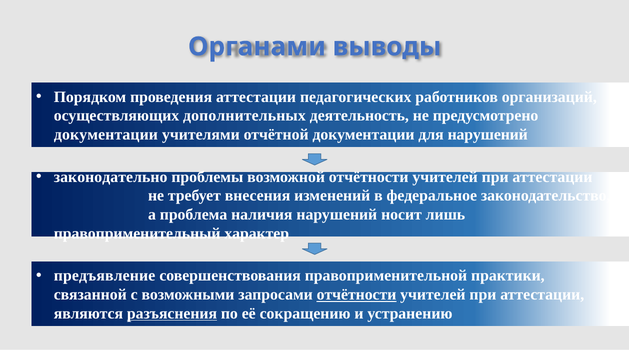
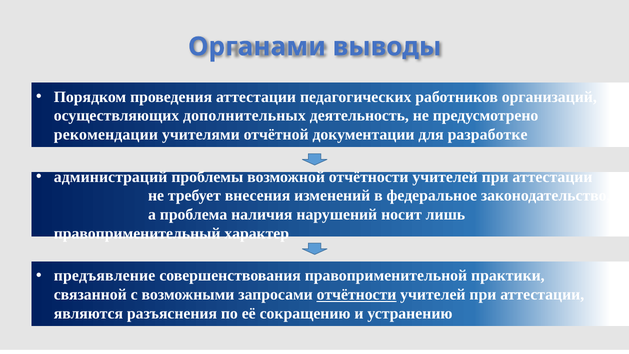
документации: документации -> рекомендации (106, 135)
для нарушений: нарушений -> разработке (488, 135)
законодательно: законодательно -> администраций (111, 177)
разъяснения underline: present -> none (172, 313)
